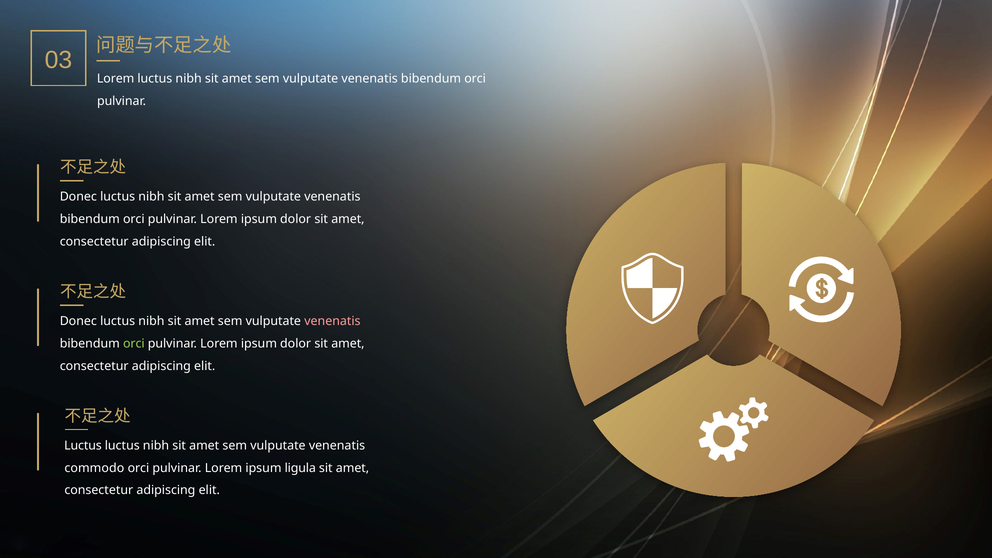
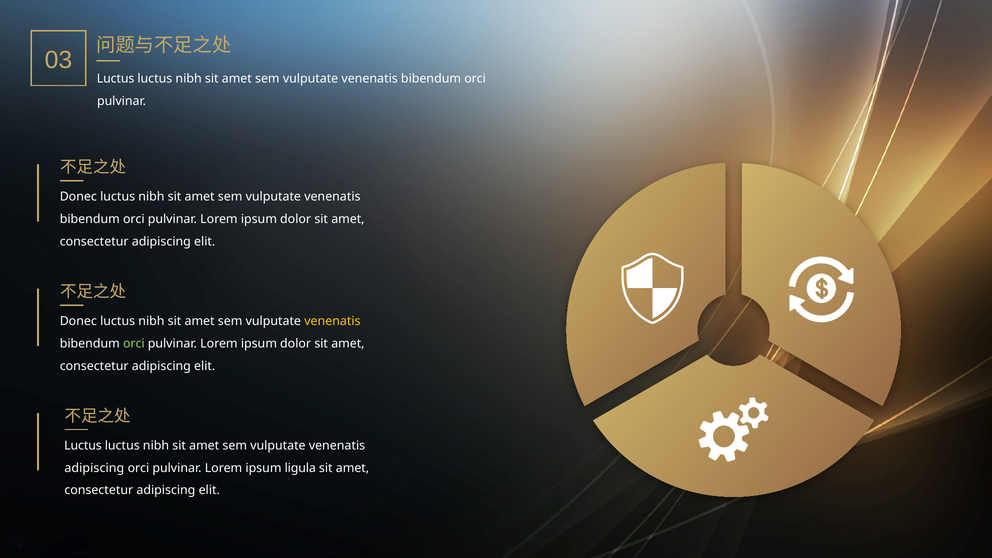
Lorem: Lorem -> Luctus (116, 79)
venenatis colour: pink -> yellow (332, 321)
commodo: commodo -> adipiscing (94, 468)
